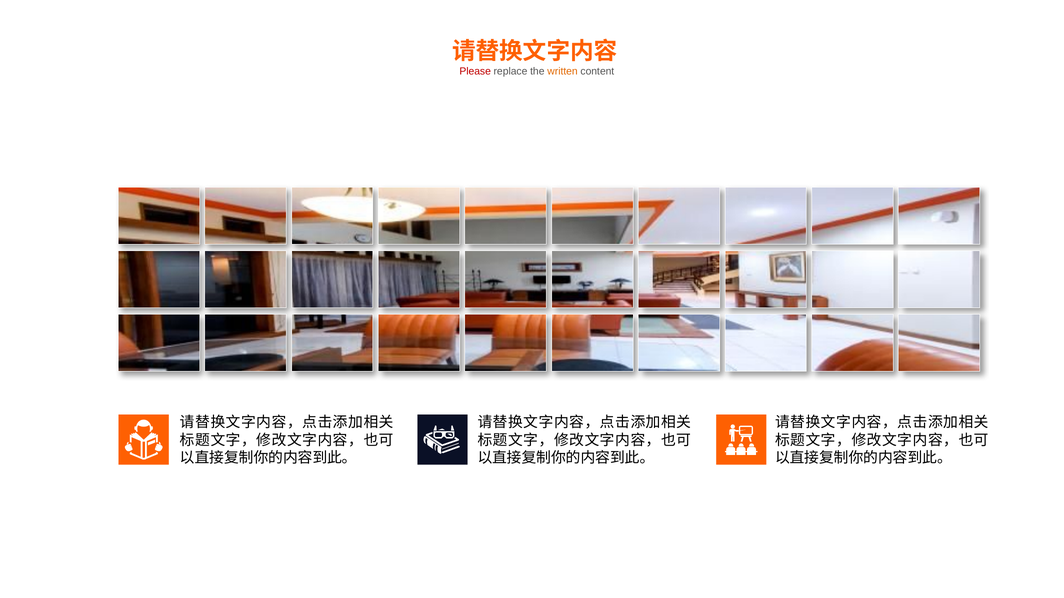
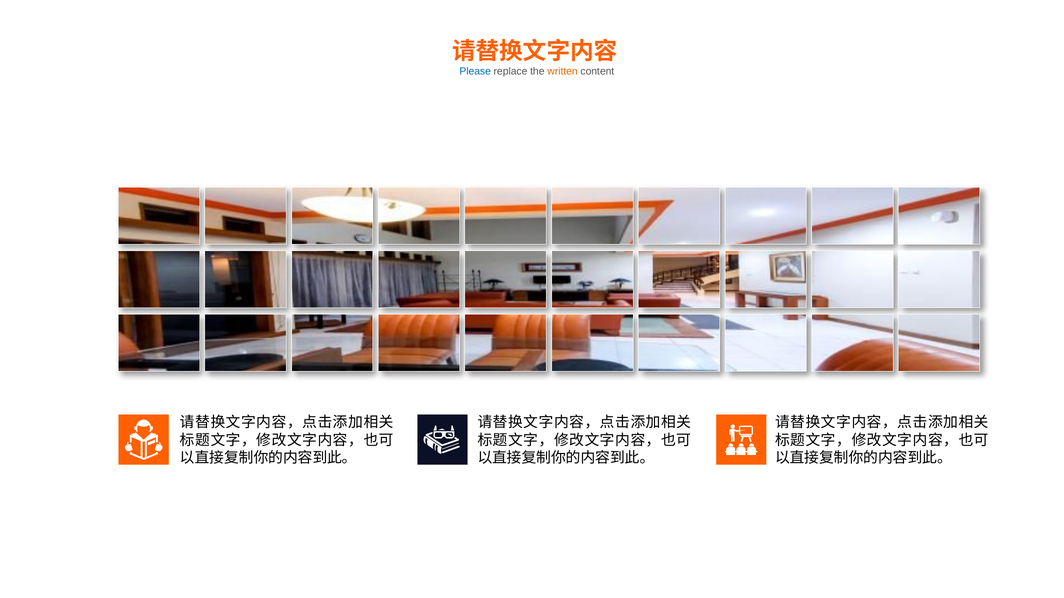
Please colour: red -> blue (475, 71)
